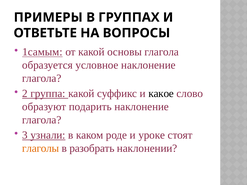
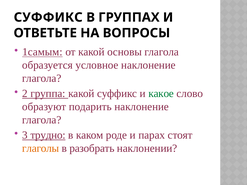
ПРИМЕРЫ: ПРИМЕРЫ -> СУФФИКС (48, 17)
какое colour: black -> green (161, 94)
узнали: узнали -> трудно (48, 135)
уроке: уроке -> парах (152, 135)
